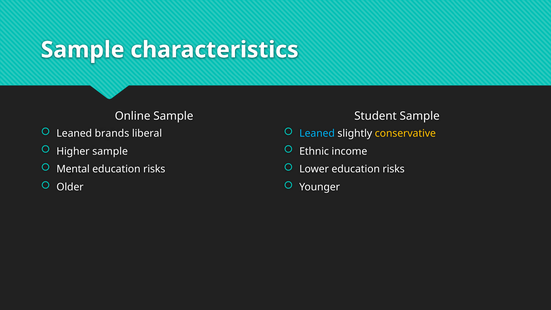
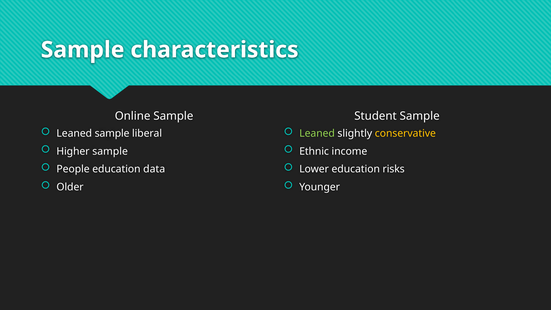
Leaned brands: brands -> sample (112, 133)
Leaned colour: light blue -> light green (317, 133)
Mental: Mental -> People (73, 169)
risks: risks -> data (154, 169)
